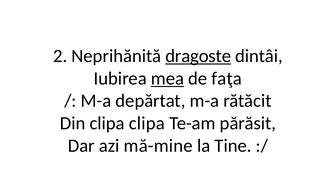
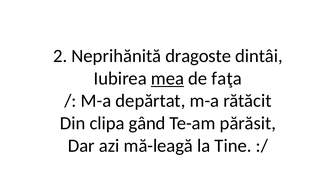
dragoste underline: present -> none (198, 56)
clipa clipa: clipa -> gând (147, 123)
mă-mine: mă-mine -> mă-leagă (158, 146)
